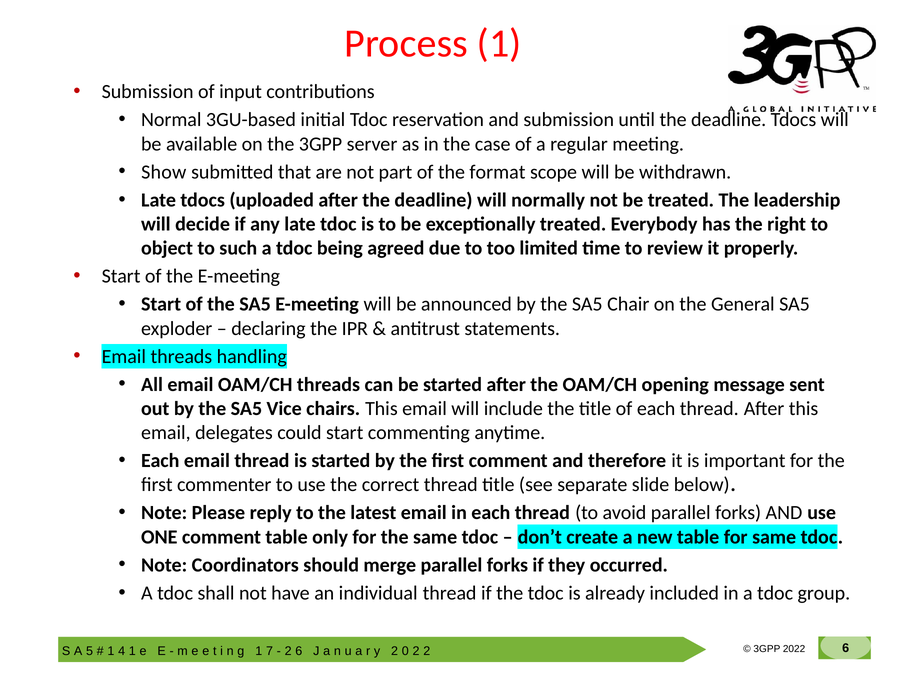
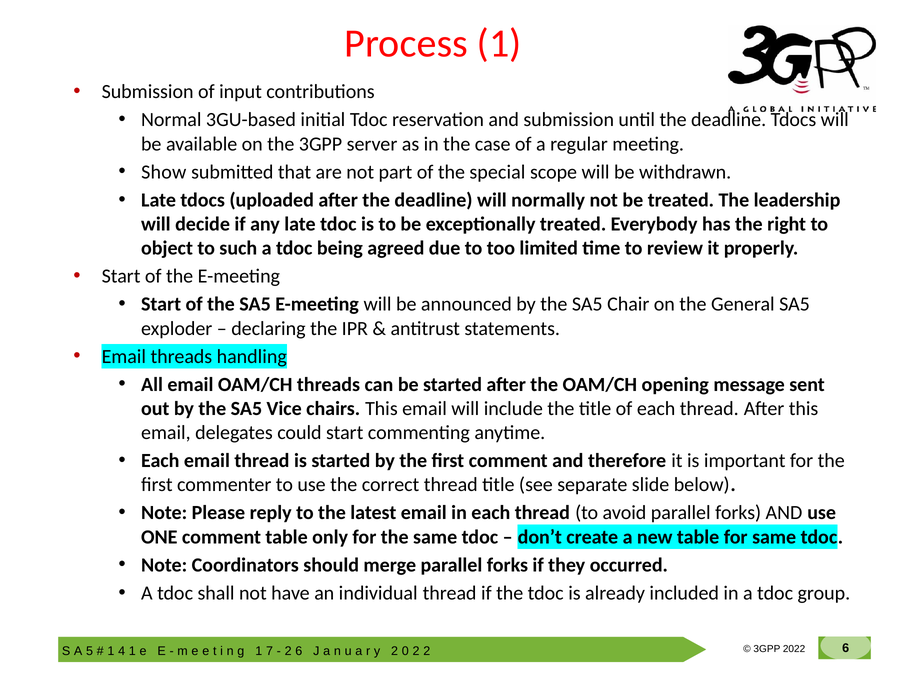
format: format -> special (497, 172)
